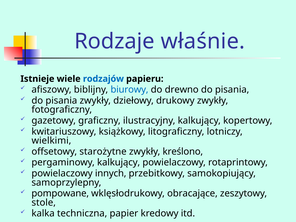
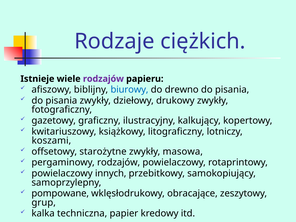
właśnie: właśnie -> ciężkich (203, 41)
rodzajów colour: blue -> purple (103, 79)
wielkimi: wielkimi -> koszami (51, 141)
kreślono: kreślono -> masowa (183, 152)
pergaminowy kalkujący: kalkujący -> rodzajów (119, 162)
stole: stole -> grup (44, 203)
